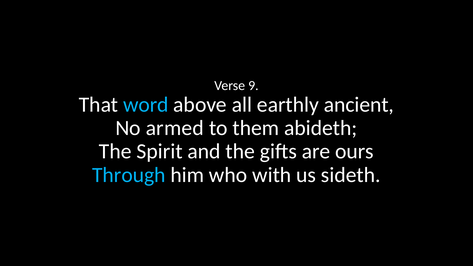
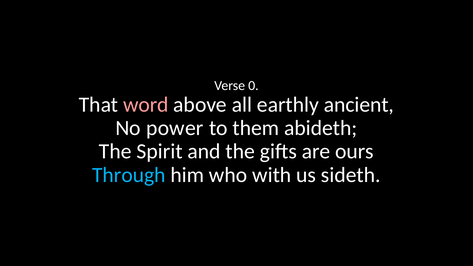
9: 9 -> 0 (253, 86)
word colour: light blue -> pink (146, 105)
armed: armed -> power (175, 128)
